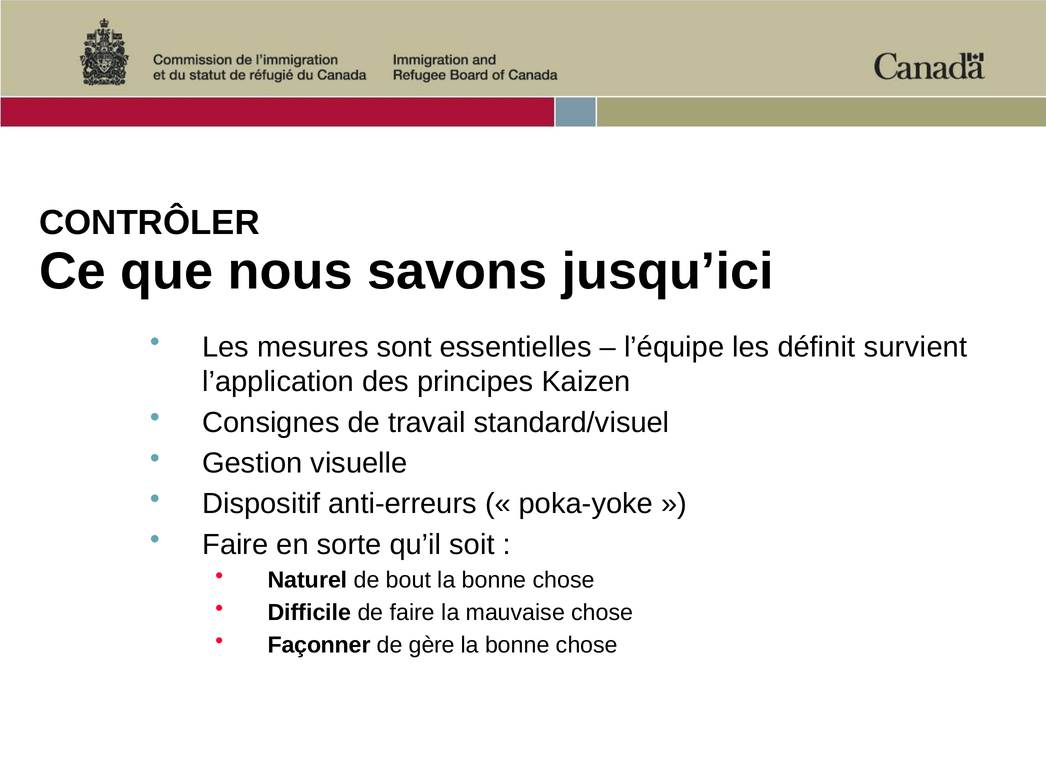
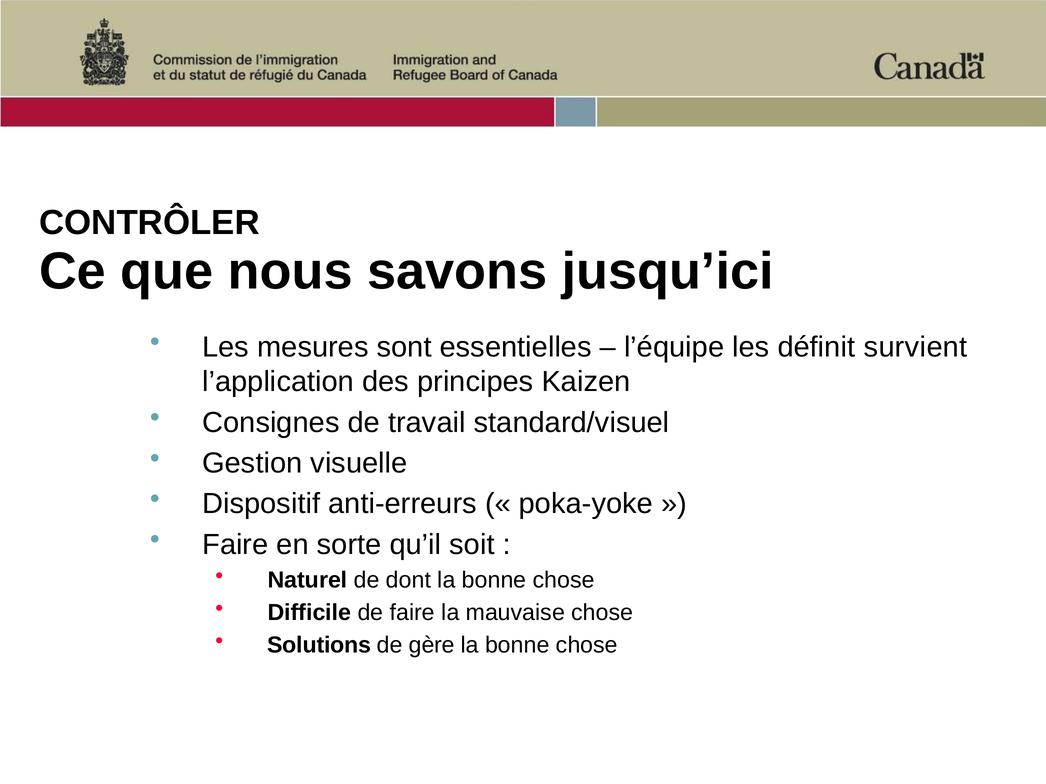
bout: bout -> dont (409, 580)
Façonner: Façonner -> Solutions (319, 646)
